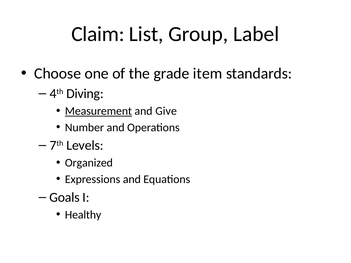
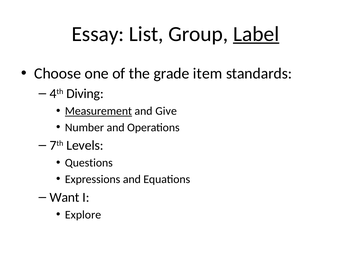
Claim: Claim -> Essay (98, 34)
Label underline: none -> present (256, 34)
Organized: Organized -> Questions (89, 163)
Goals: Goals -> Want (65, 197)
Healthy: Healthy -> Explore (83, 215)
